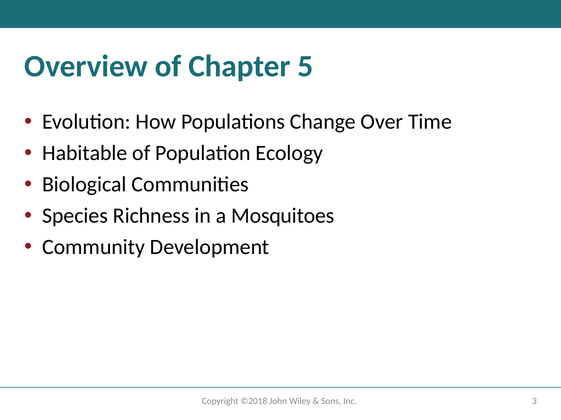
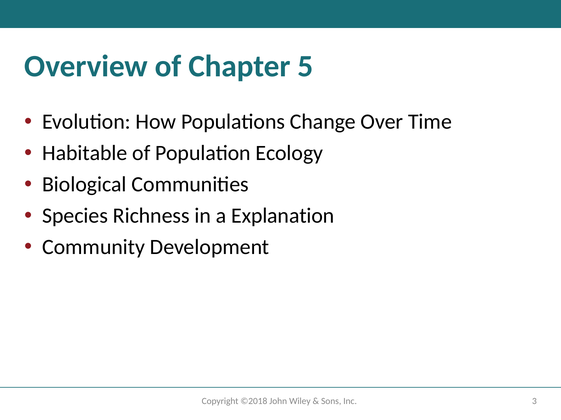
Mosquitoes: Mosquitoes -> Explanation (283, 216)
